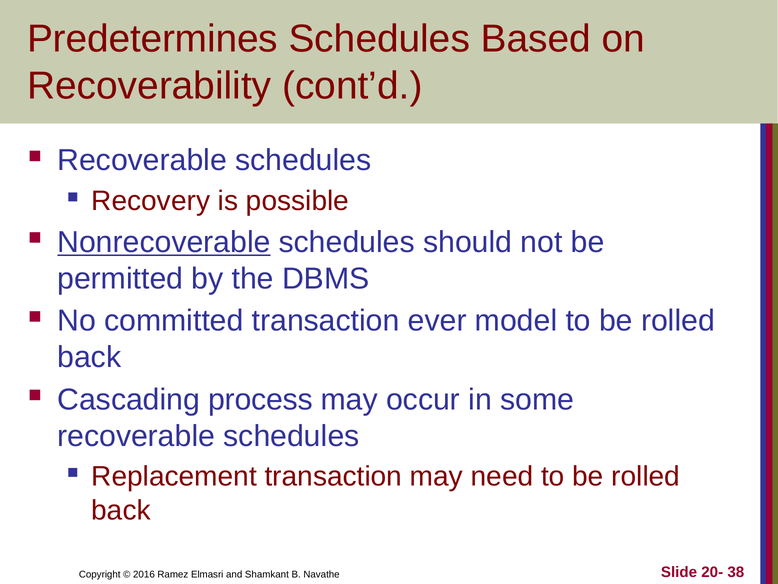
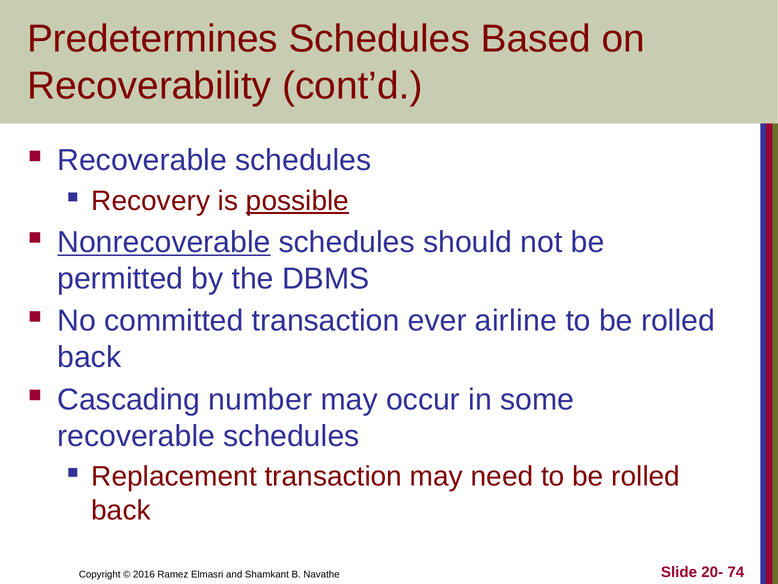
possible underline: none -> present (297, 201)
model: model -> airline (516, 321)
process: process -> number (260, 399)
38: 38 -> 74 (736, 572)
